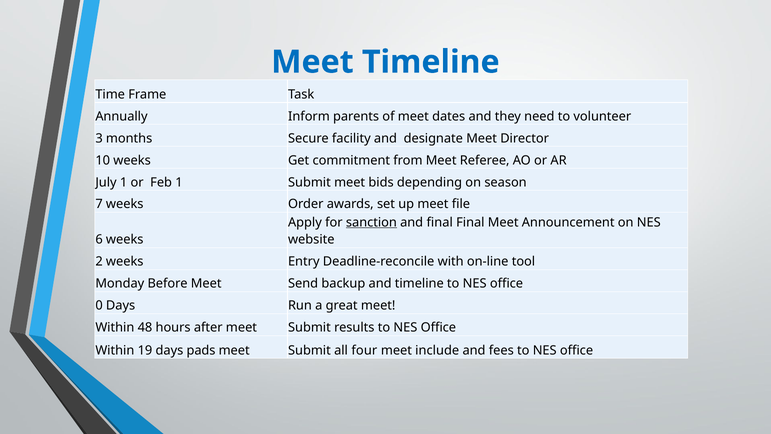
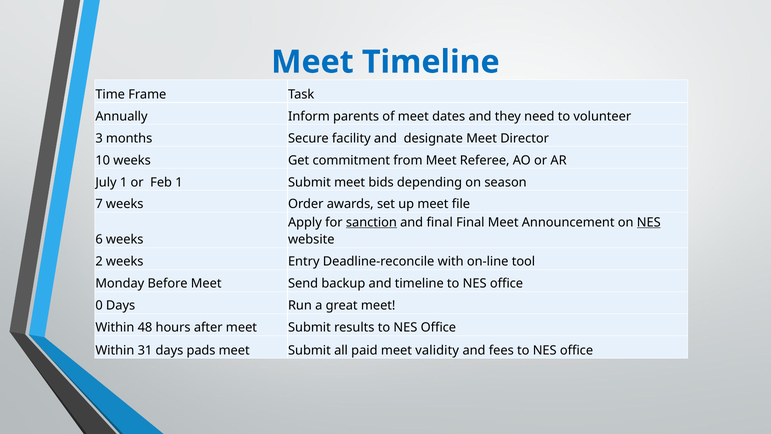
NES underline: none -> present (649, 222)
19: 19 -> 31 (145, 350)
four: four -> paid (364, 350)
include: include -> validity (437, 350)
